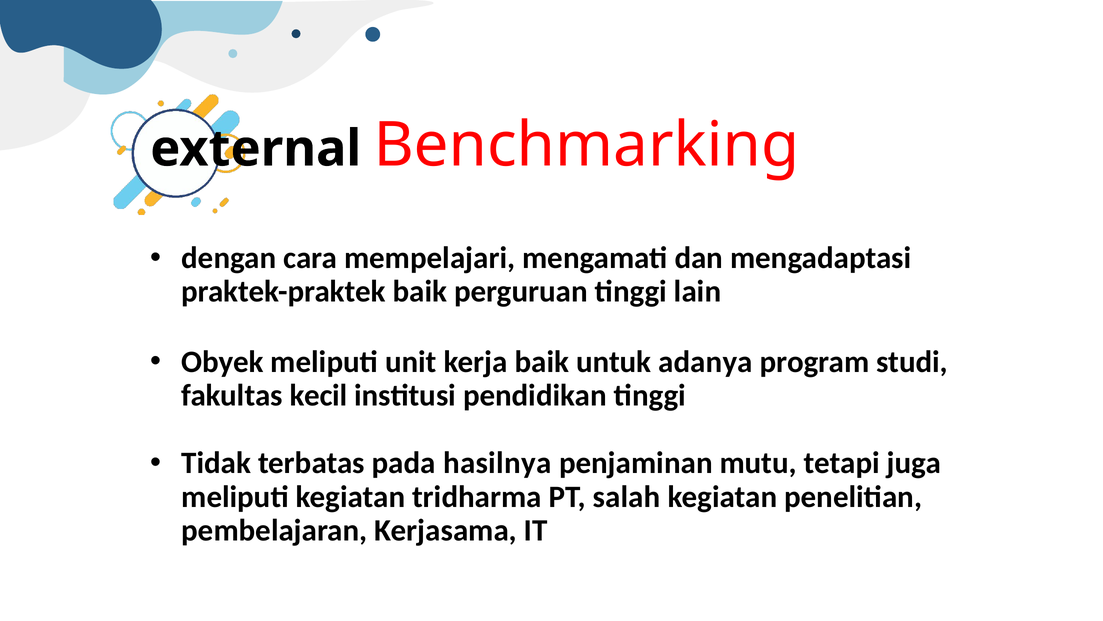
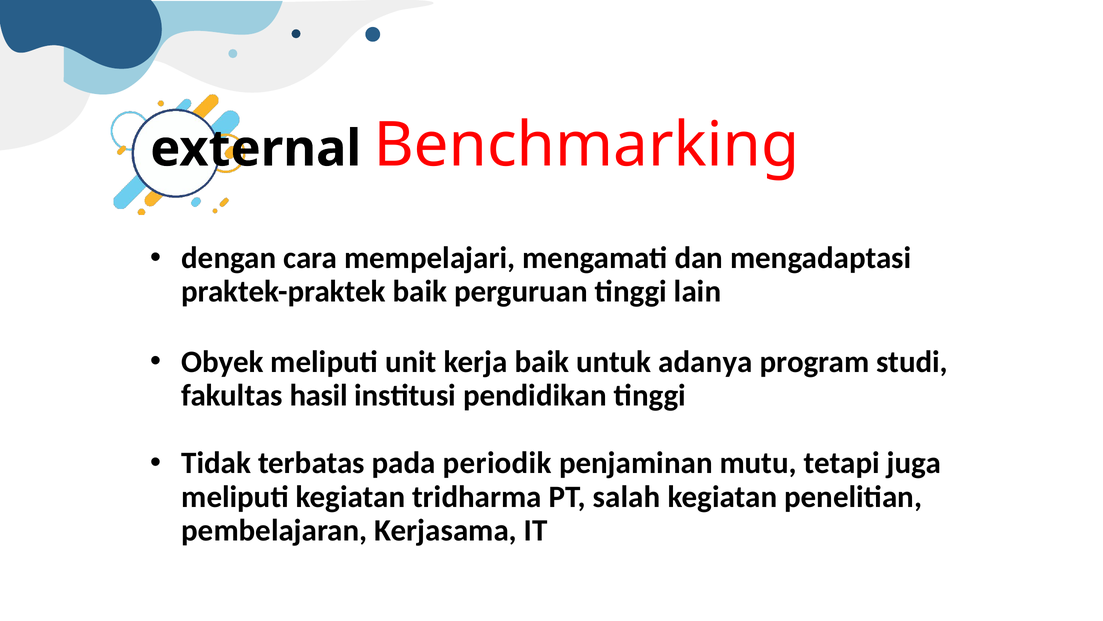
kecil: kecil -> hasil (319, 395)
hasilnya: hasilnya -> periodik (497, 463)
